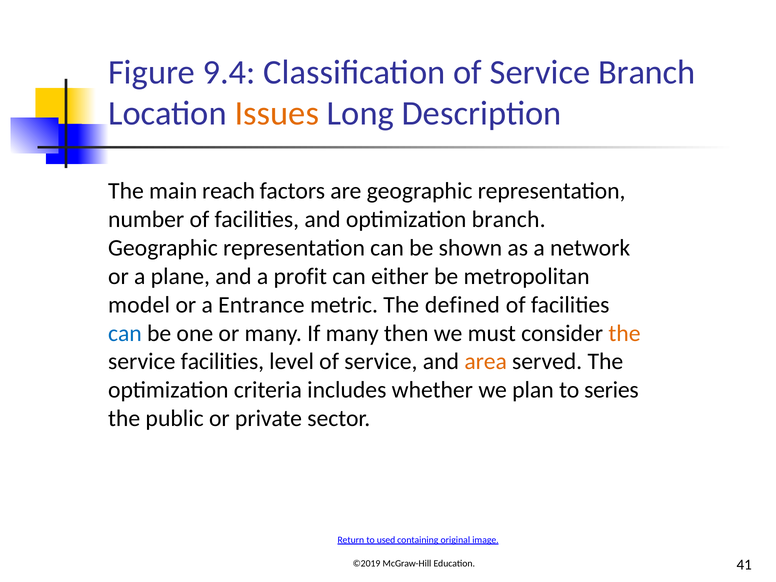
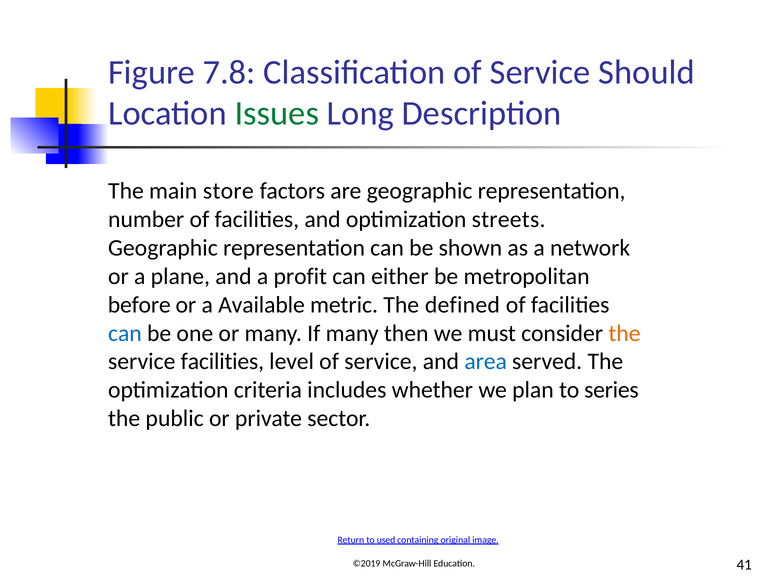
9.4: 9.4 -> 7.8 (229, 72)
Service Branch: Branch -> Should (647, 72)
Issues colour: orange -> green (277, 114)
reach: reach -> store (228, 191)
optimization branch: branch -> streets (509, 219)
model: model -> before (139, 305)
Entrance: Entrance -> Available (261, 305)
area colour: orange -> blue (486, 362)
